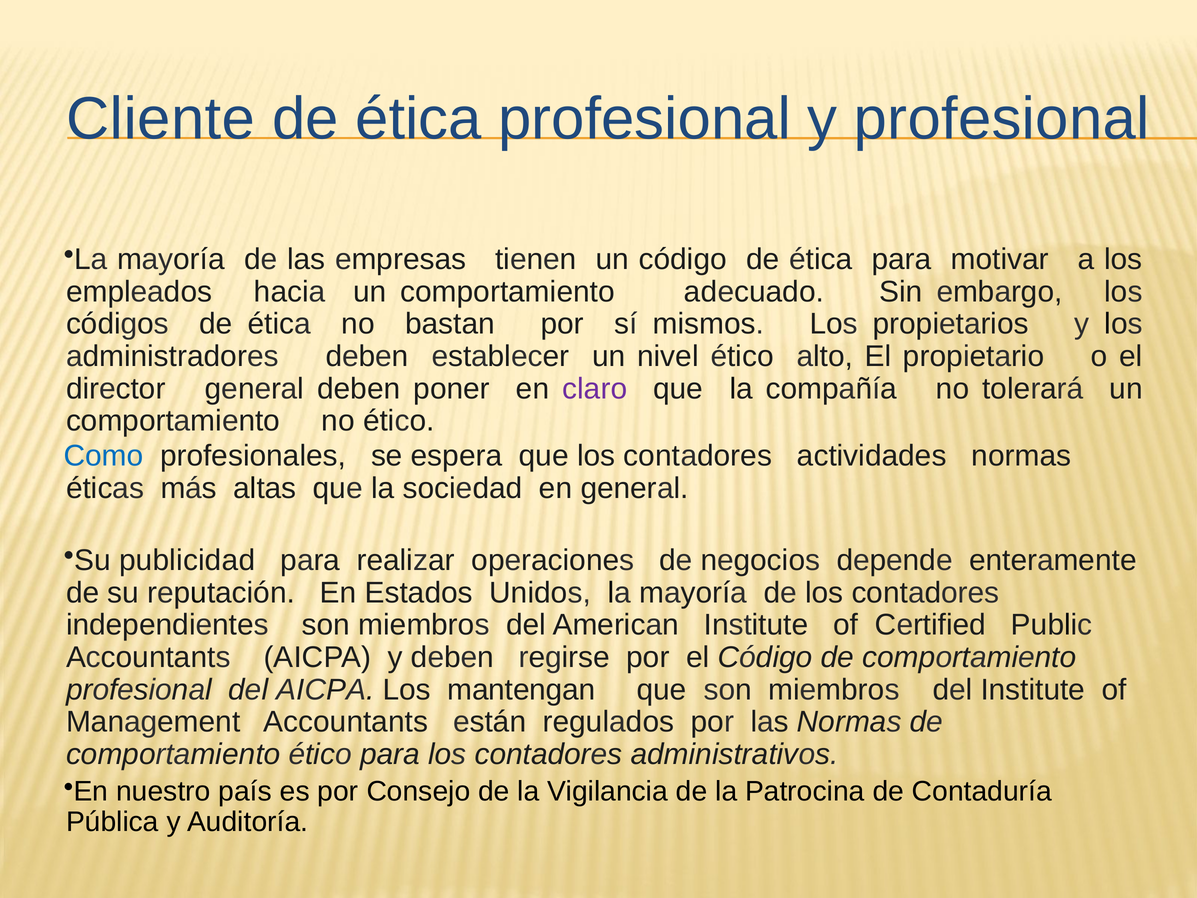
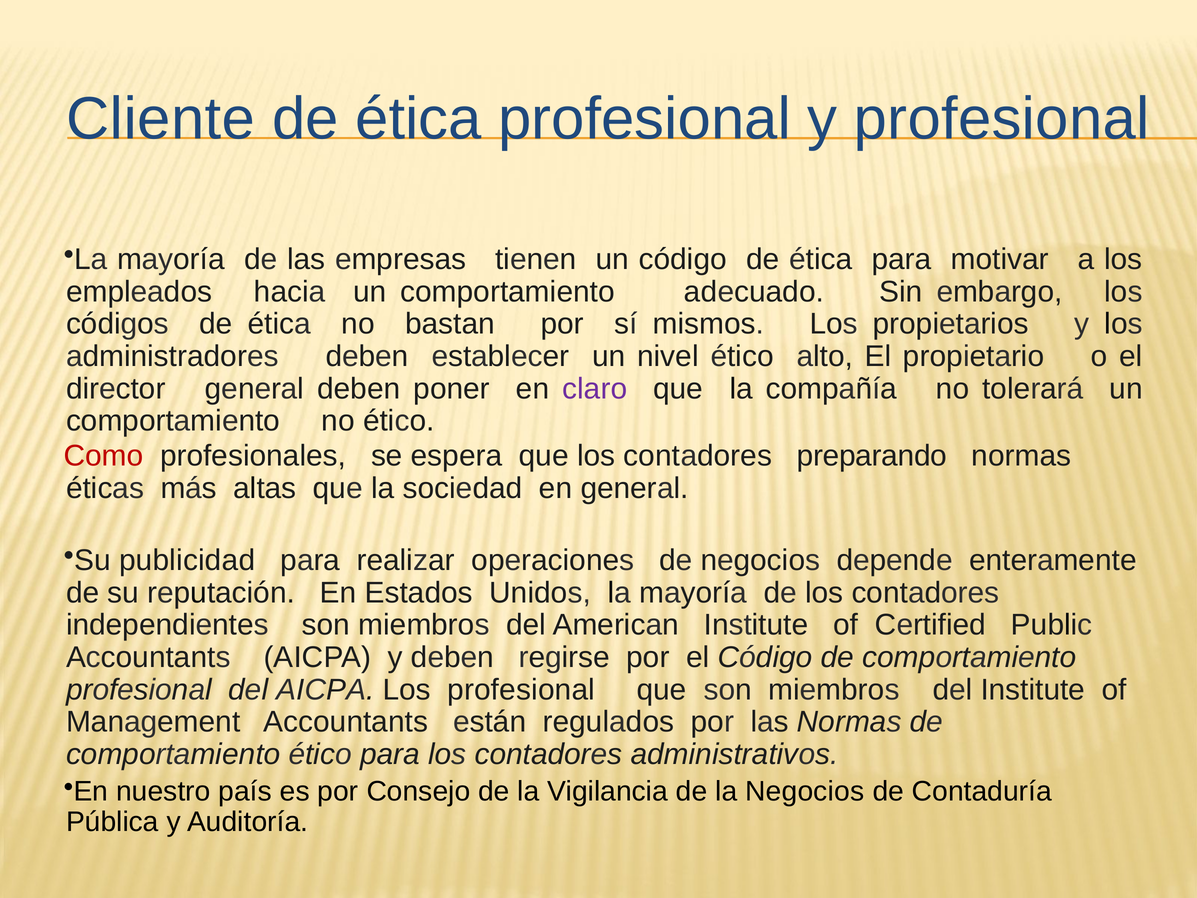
Como colour: blue -> red (104, 456)
actividades: actividades -> preparando (872, 456)
Los mantengan: mantengan -> profesional (521, 689)
la Patrocina: Patrocina -> Negocios (805, 791)
